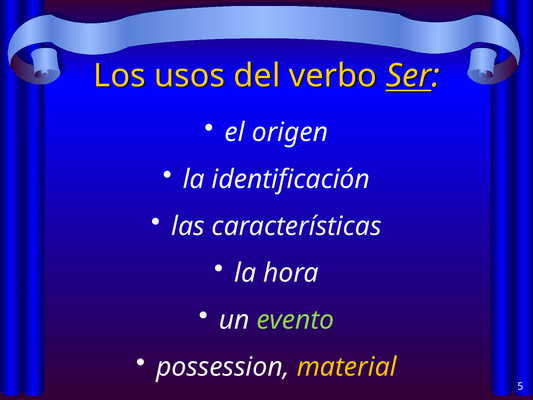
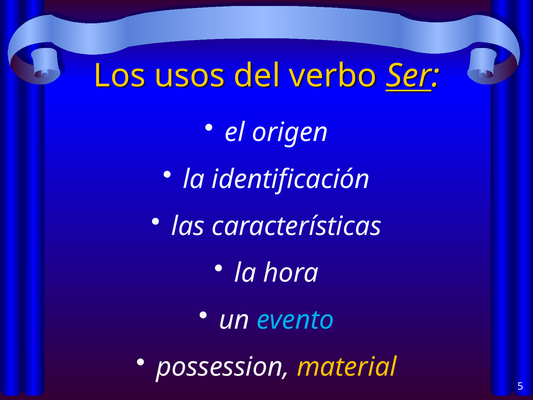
evento colour: light green -> light blue (295, 320)
